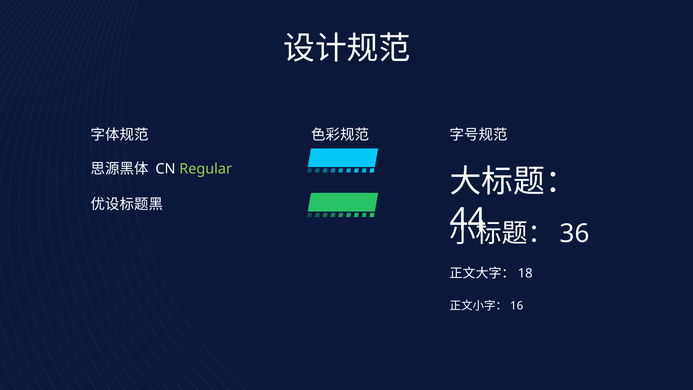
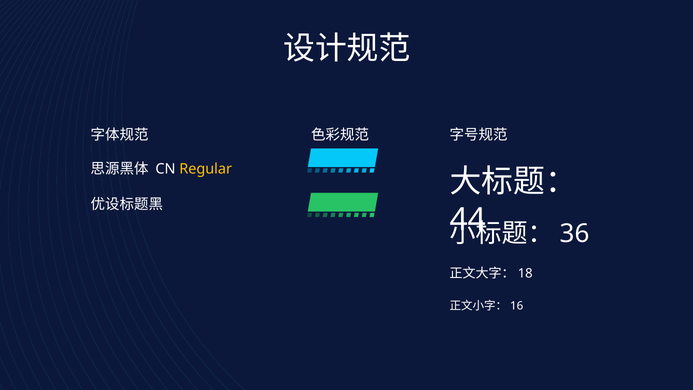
Regular colour: light green -> yellow (206, 169)
